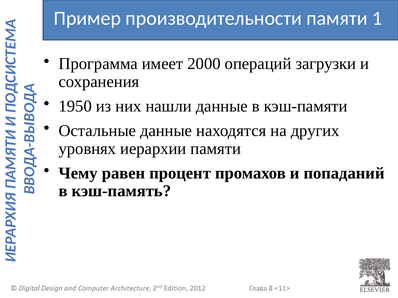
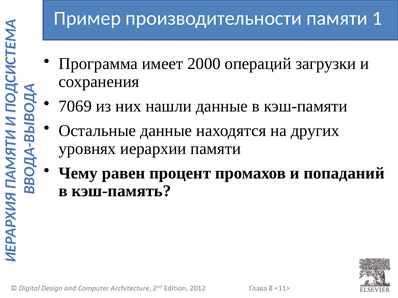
1950: 1950 -> 7069 (75, 106)
